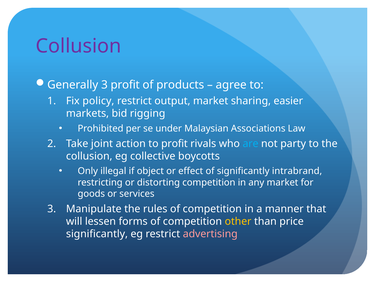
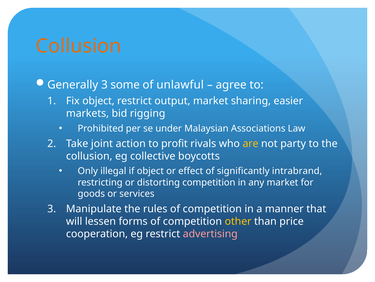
Collusion colour: purple -> orange (79, 46)
3 profit: profit -> some (125, 85)
products: products -> unlawful (180, 85)
Fix policy: policy -> object (98, 101)
are colour: light blue -> yellow (251, 143)
significantly: significantly -> cooperation (97, 233)
